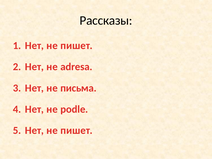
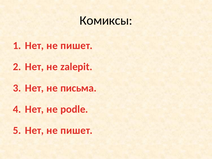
Рассказы: Рассказы -> Комиксы (106, 21)
adresa: adresa -> zalepit (76, 67)
